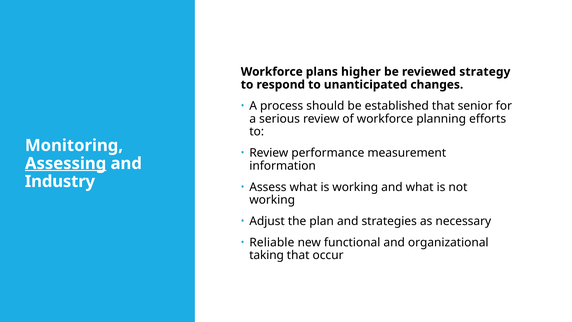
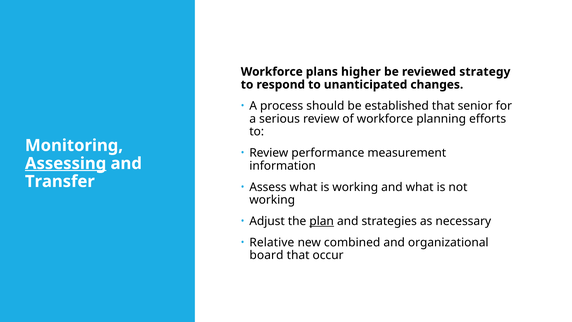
Industry: Industry -> Transfer (60, 181)
plan underline: none -> present (322, 221)
Reliable: Reliable -> Relative (272, 242)
functional: functional -> combined (352, 242)
taking: taking -> board (266, 255)
